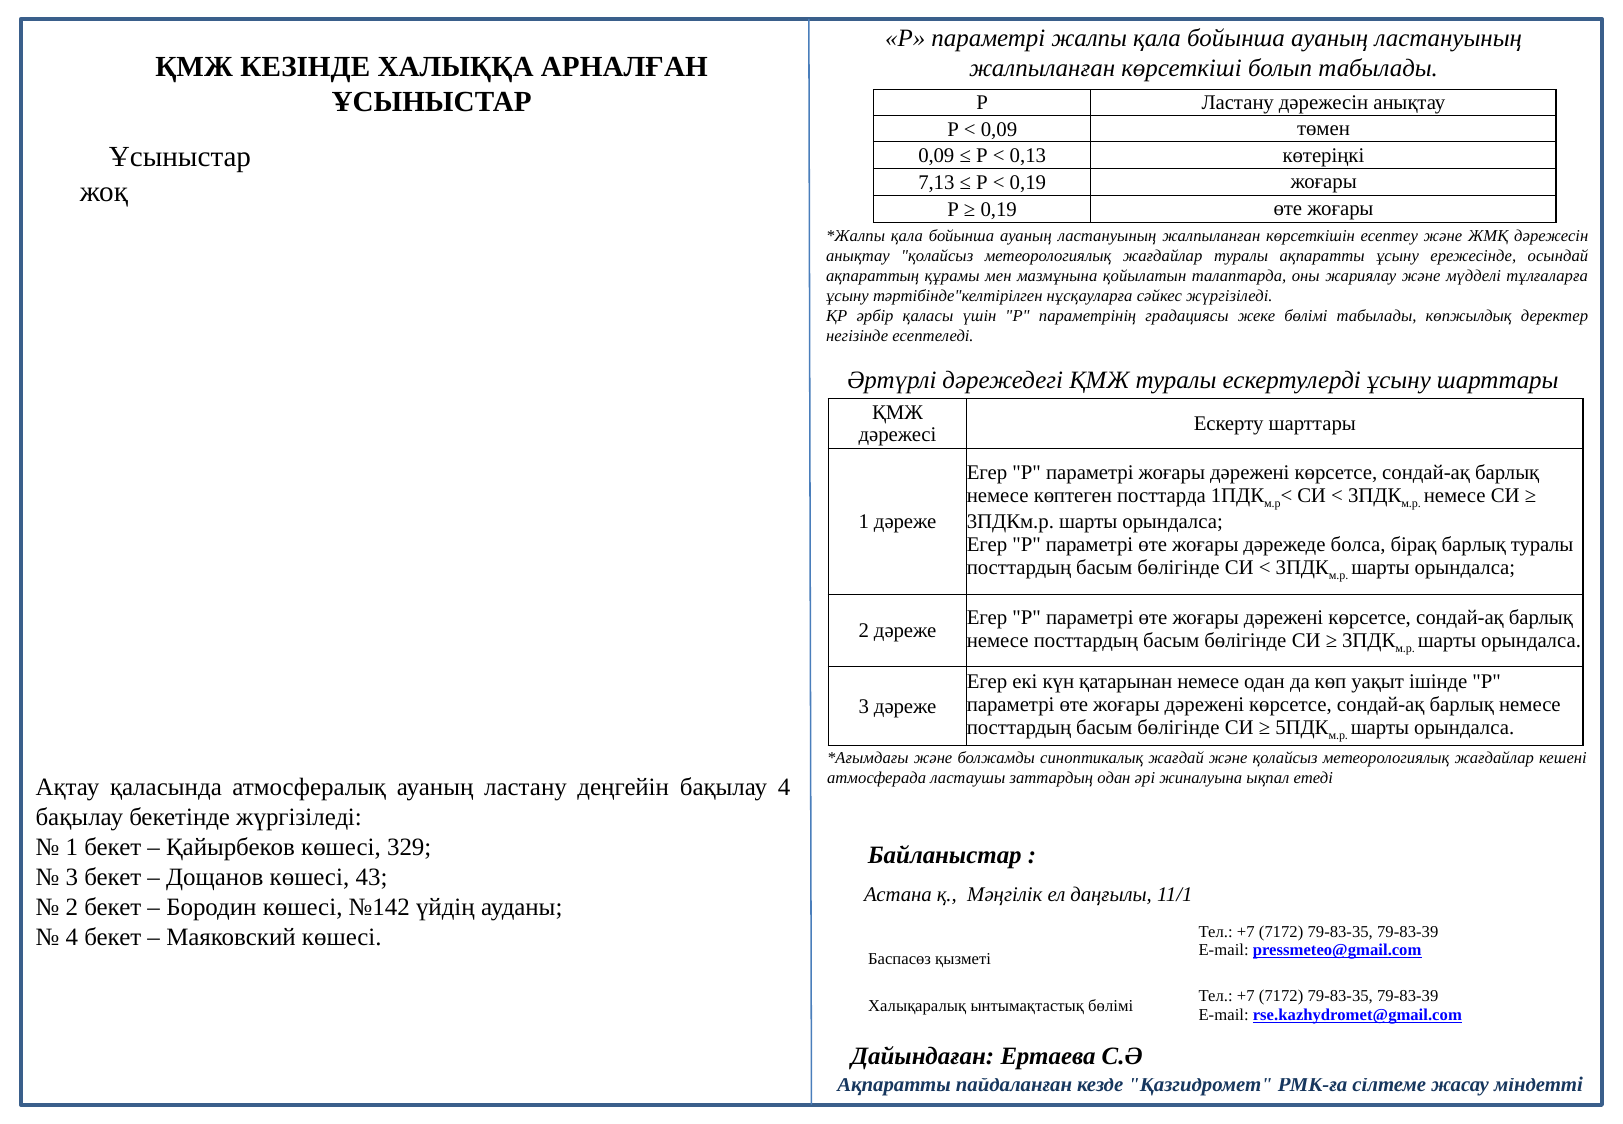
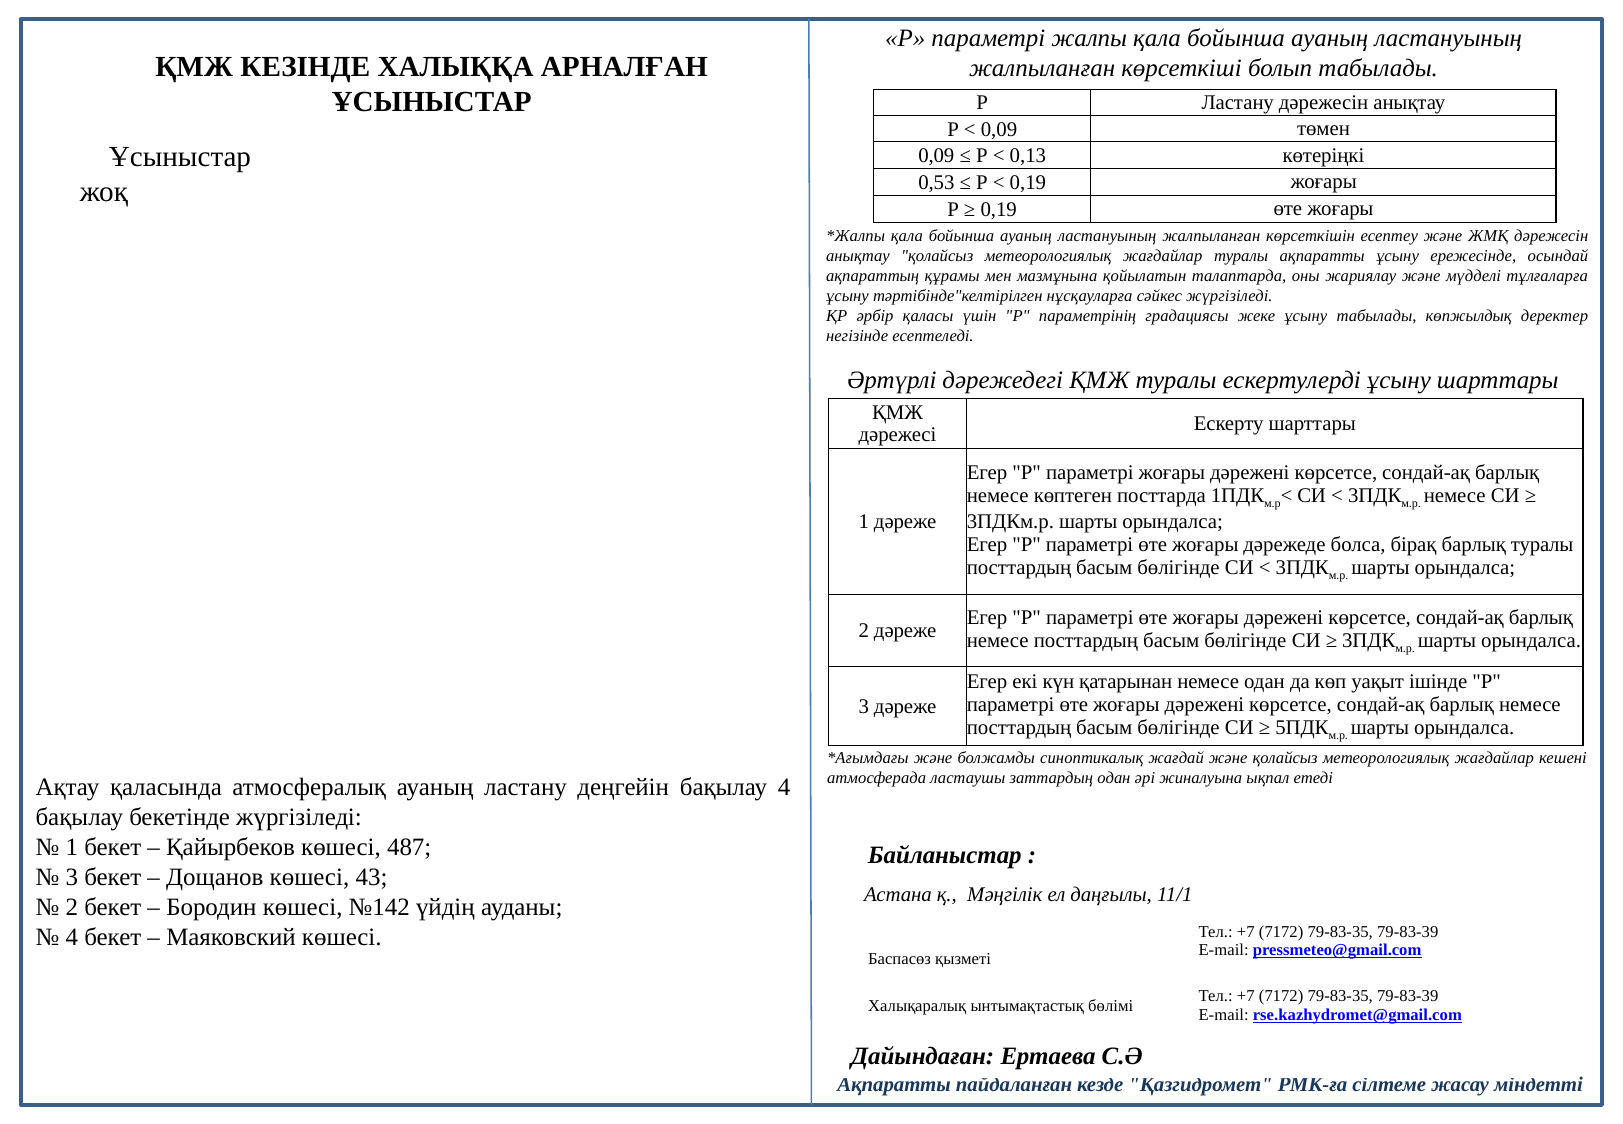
7,13: 7,13 -> 0,53 (936, 183)
жеке бөлімі: бөлімі -> ұсыну (1306, 316)
329: 329 -> 487 (409, 847)
